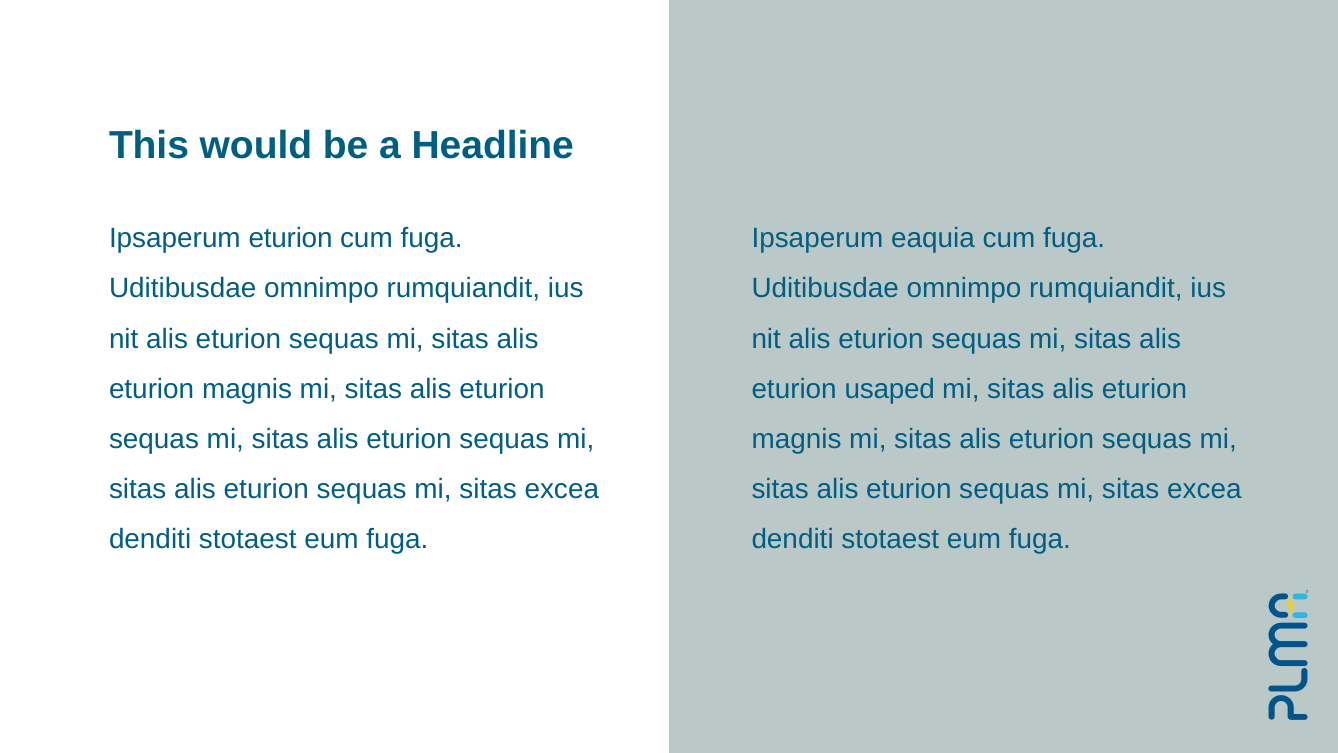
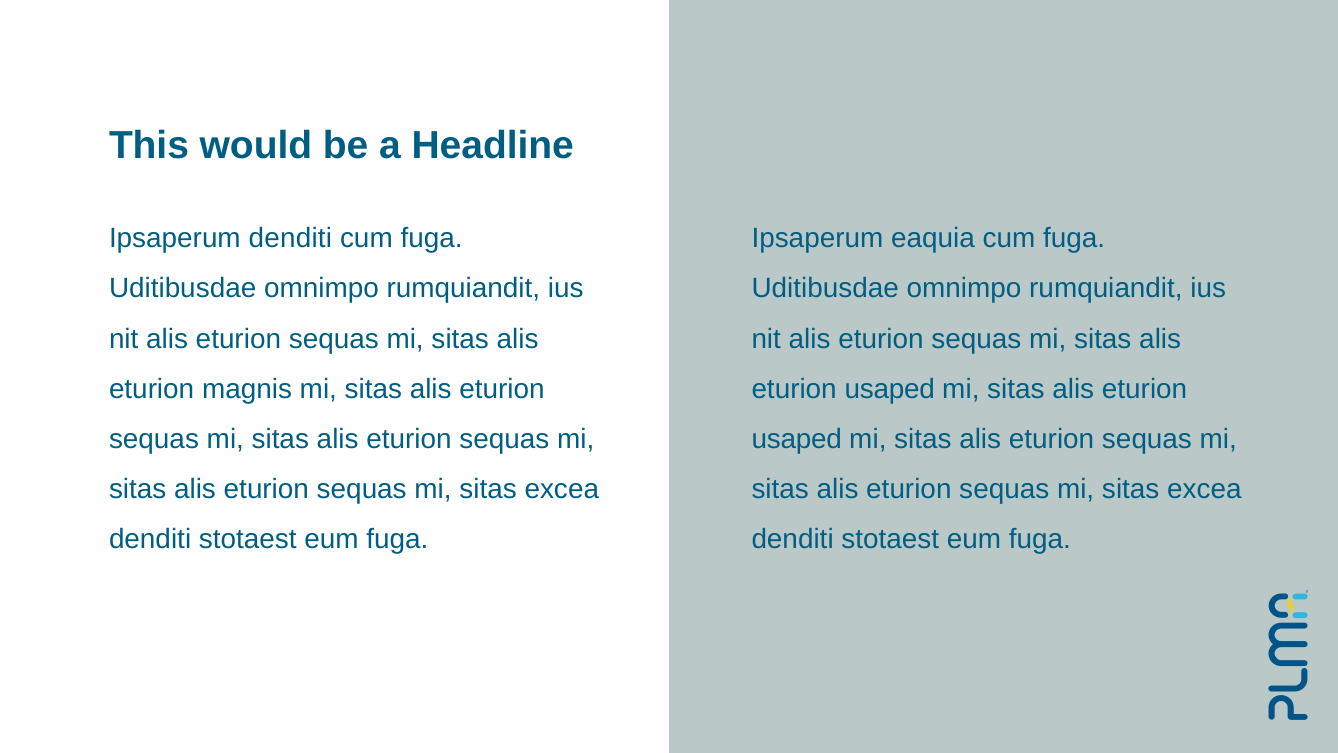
Ipsaperum eturion: eturion -> denditi (290, 238)
magnis: magnis -> usaped (797, 439)
